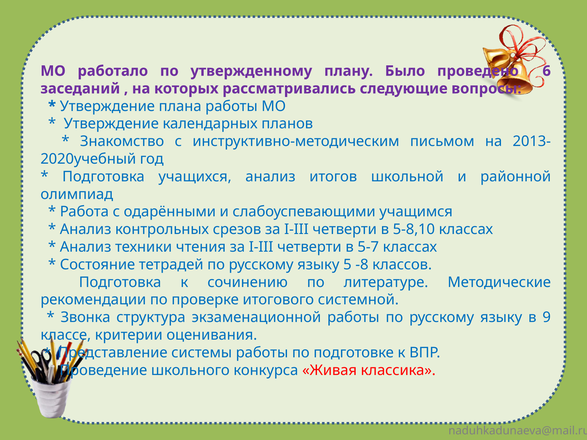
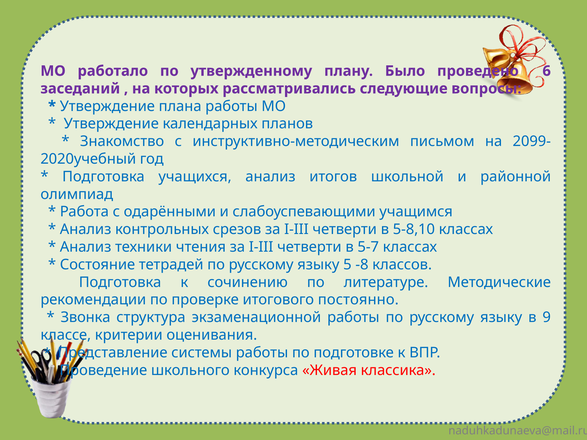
2013-: 2013- -> 2099- (532, 141)
системной: системной -> постоянно (358, 300)
